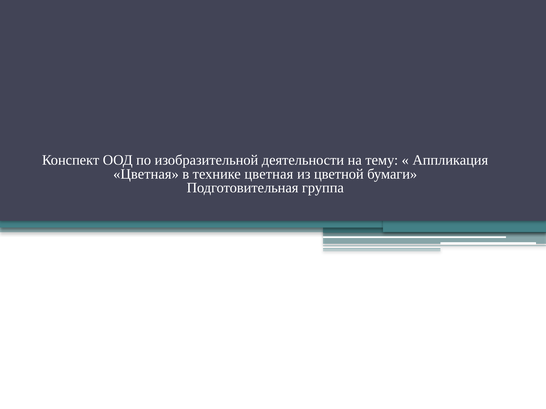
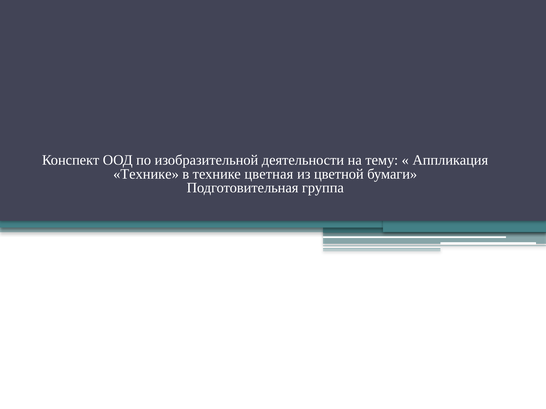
Цветная: Цветная -> Технике (146, 174)
